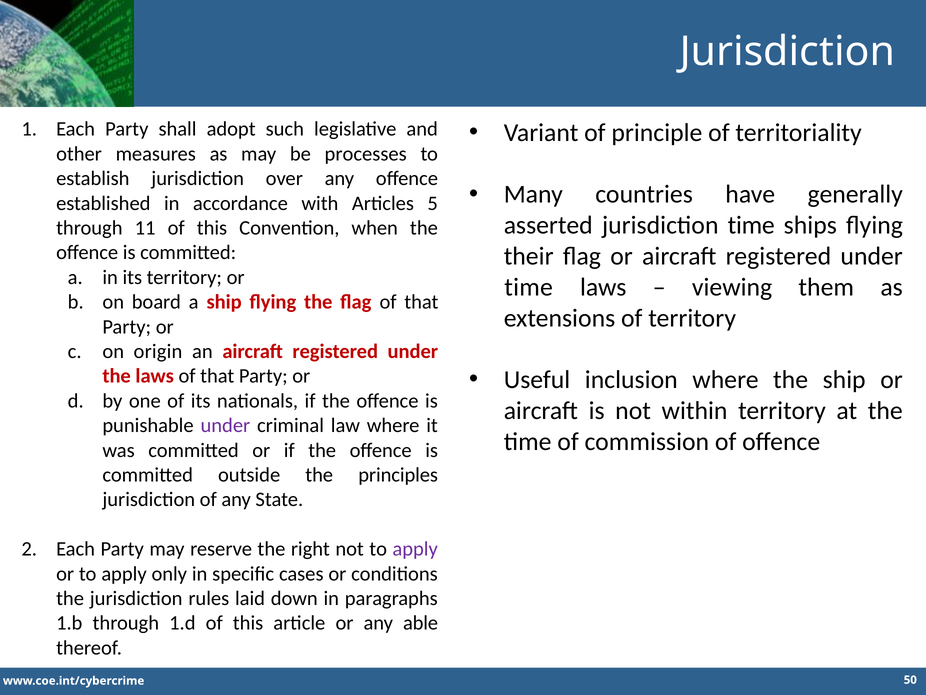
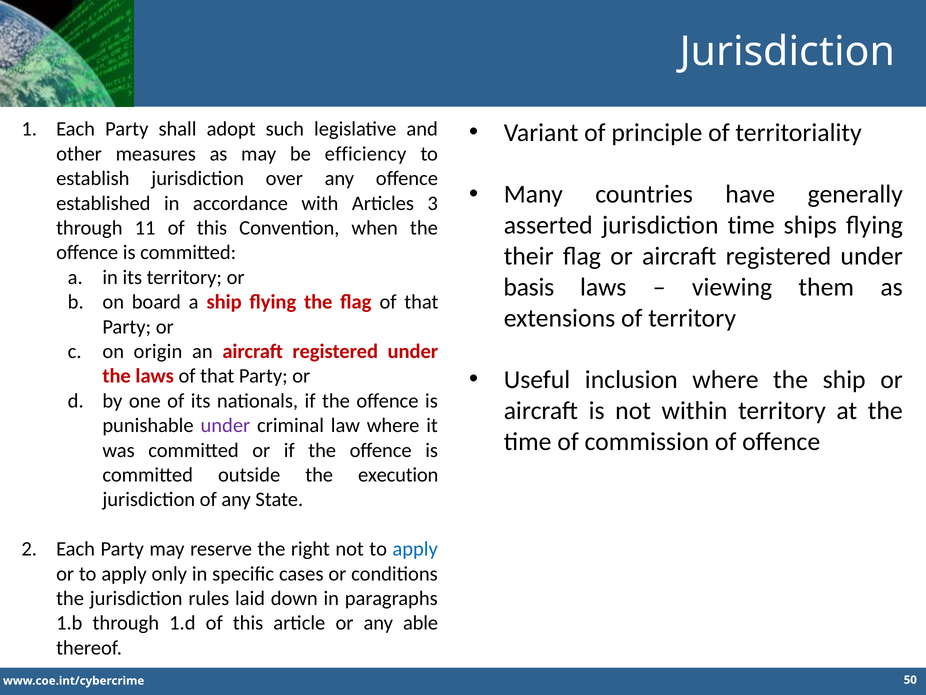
processes: processes -> efficiency (366, 154)
5: 5 -> 3 (433, 203)
time: time -> basis (529, 287)
principles: principles -> execution (398, 475)
apply colour: purple -> blue (415, 549)
